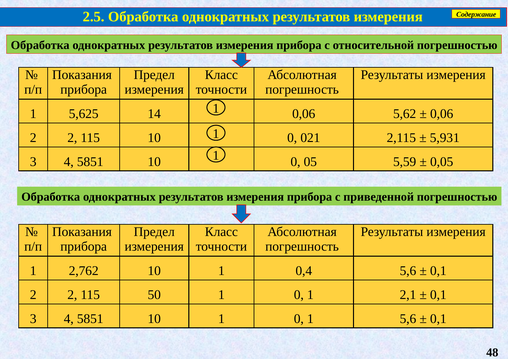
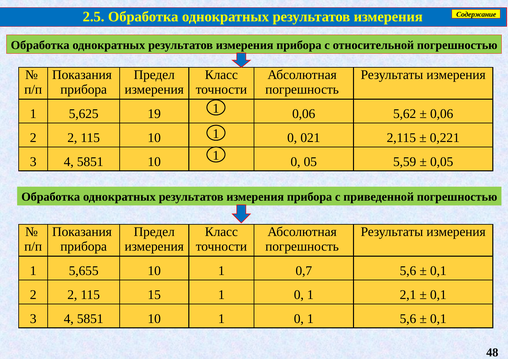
14: 14 -> 19 (154, 114)
5,931: 5,931 -> 0,221 (445, 138)
2,762: 2,762 -> 5,655 (84, 271)
0,4: 0,4 -> 0,7 (304, 271)
50: 50 -> 15 (154, 295)
